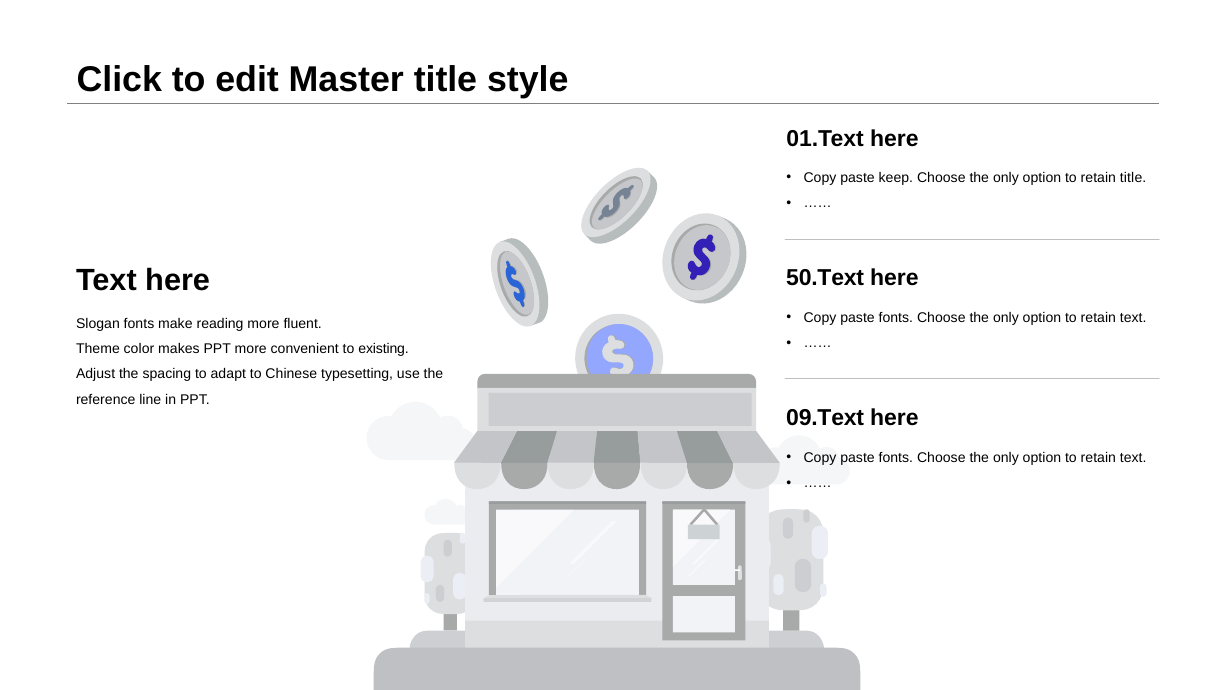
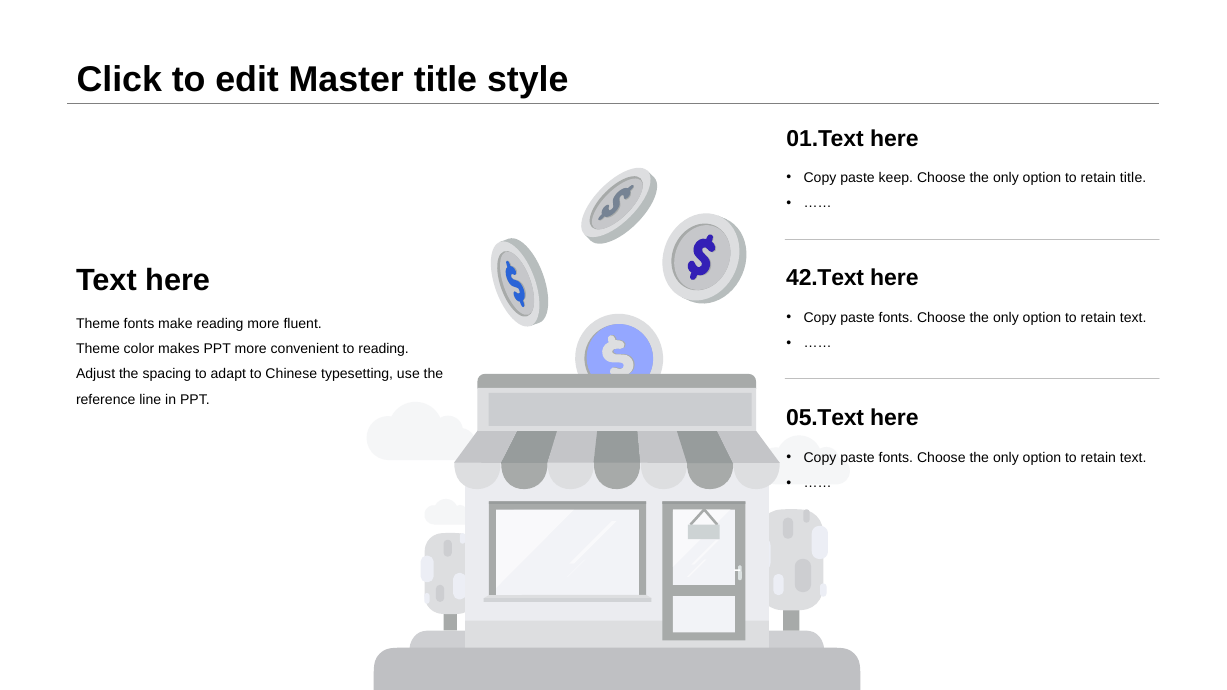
50.Text: 50.Text -> 42.Text (825, 278)
Slogan: Slogan -> Theme (98, 324)
to existing: existing -> reading (384, 349)
09.Text: 09.Text -> 05.Text (825, 418)
